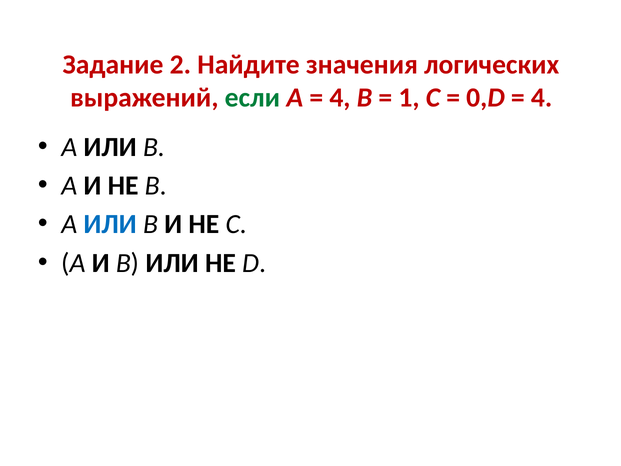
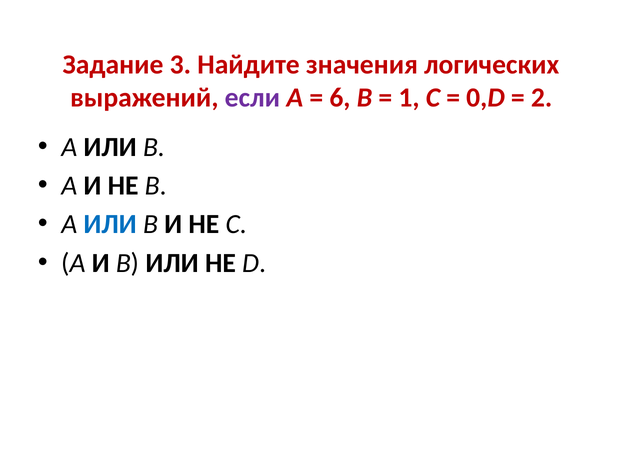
2: 2 -> 3 (180, 64)
если colour: green -> purple (252, 98)
4: 4 -> 6 (340, 98)
4: 4 -> 2 (542, 98)
